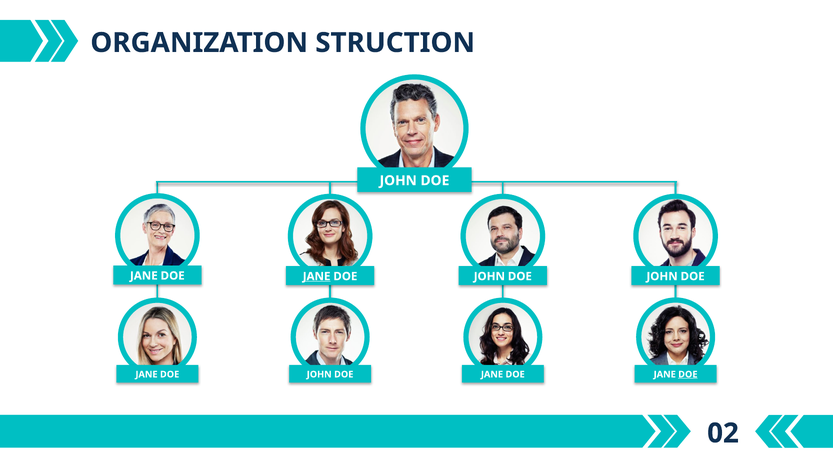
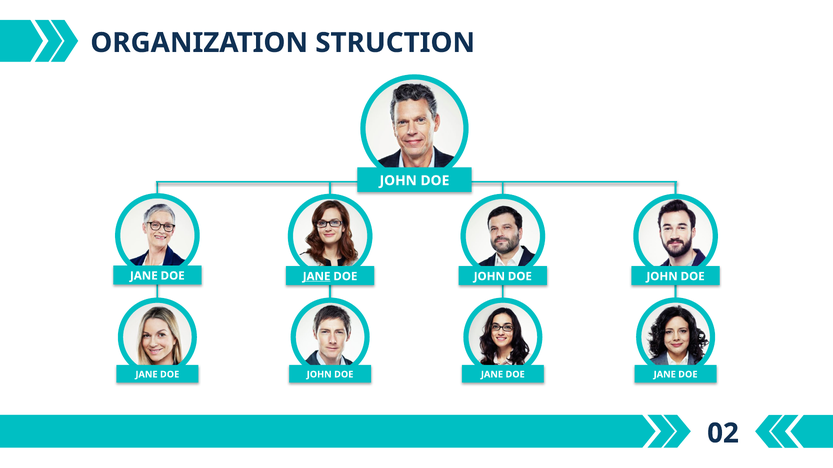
DOE underline: present -> none (688, 375)
